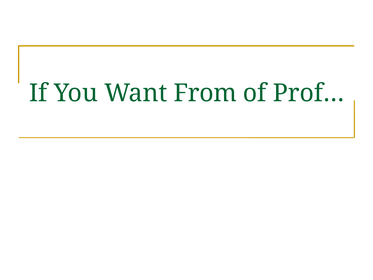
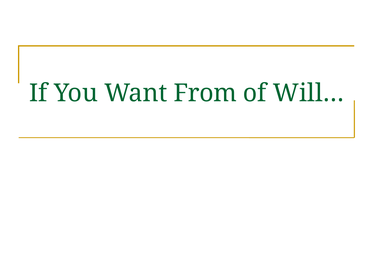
Prof…: Prof… -> Will… (309, 93)
